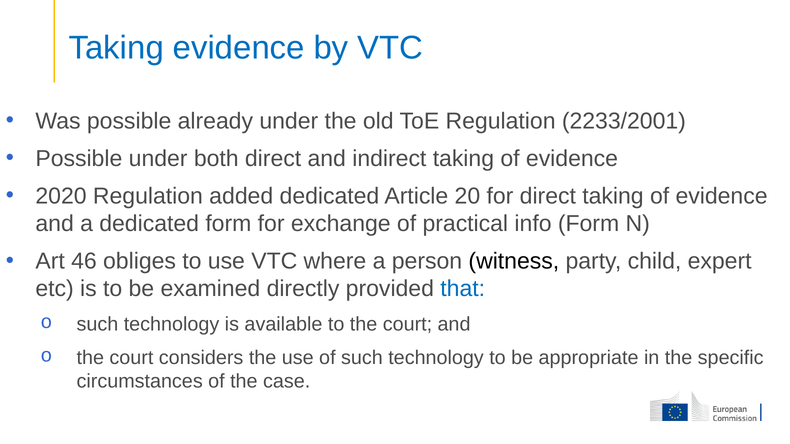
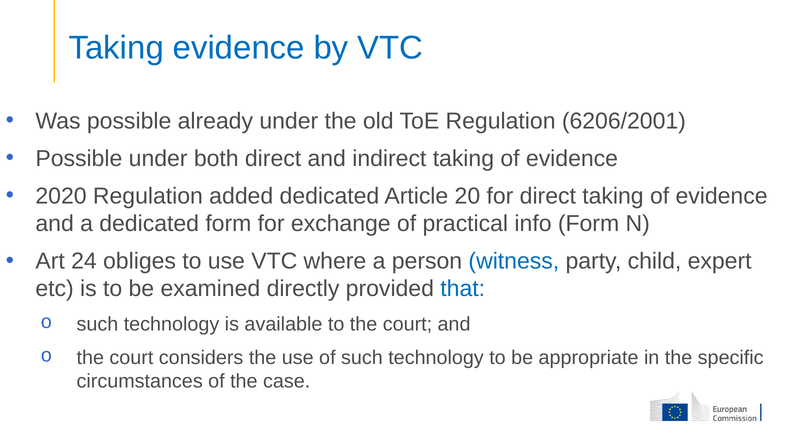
2233/2001: 2233/2001 -> 6206/2001 (624, 121)
46: 46 -> 24 (84, 261)
witness colour: black -> blue (514, 261)
